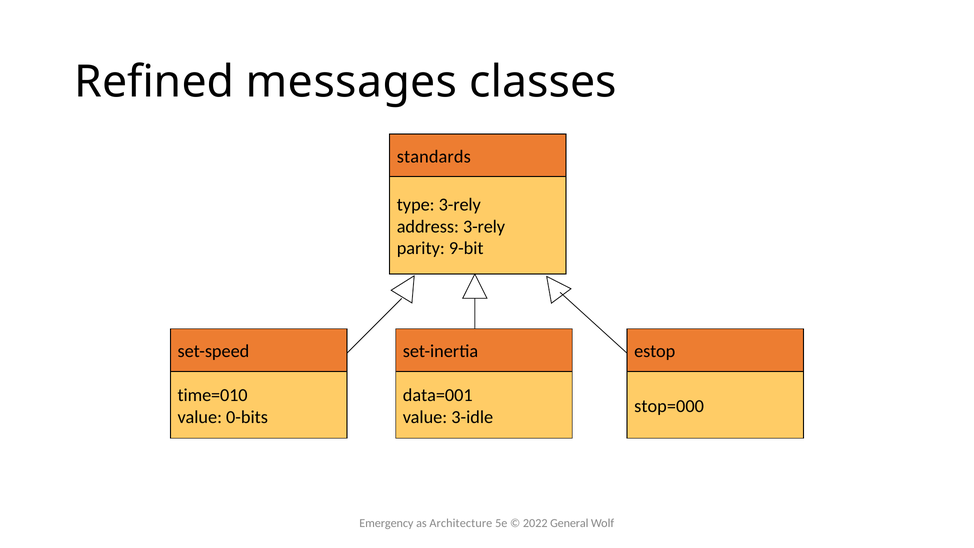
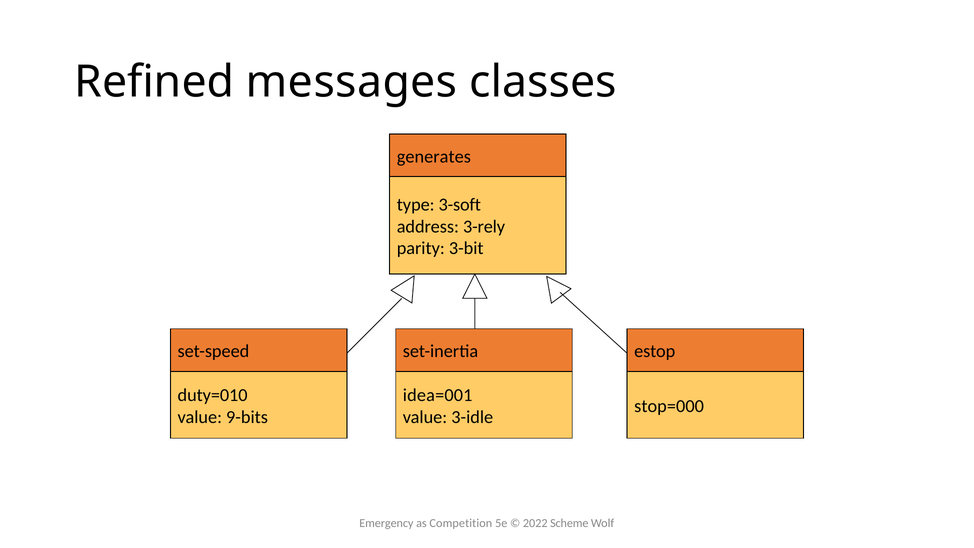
standards: standards -> generates (434, 156)
type 3-rely: 3-rely -> 3-soft (460, 205)
9-bit: 9-bit -> 3-bit (466, 248)
time=010: time=010 -> duty=010 (213, 395)
data=001: data=001 -> idea=001 (438, 395)
0-bits: 0-bits -> 9-bits (247, 417)
Architecture: Architecture -> Competition (461, 523)
General: General -> Scheme (569, 523)
